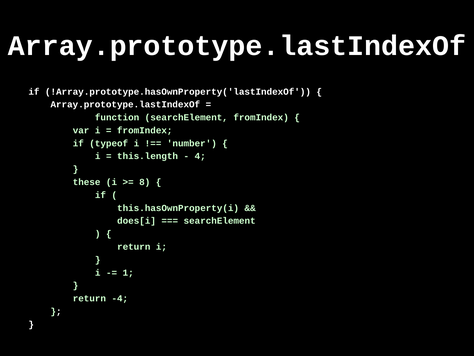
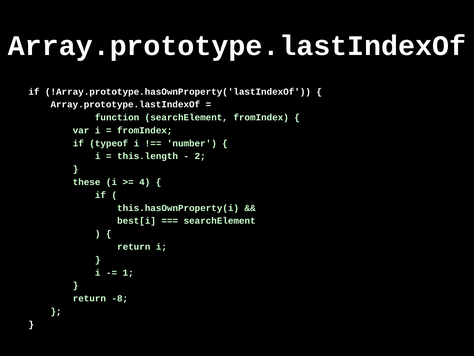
4: 4 -> 2 (200, 156)
8: 8 -> 4 (145, 182)
does[i: does[i -> best[i (137, 221)
-4: -4 -> -8 (120, 298)
